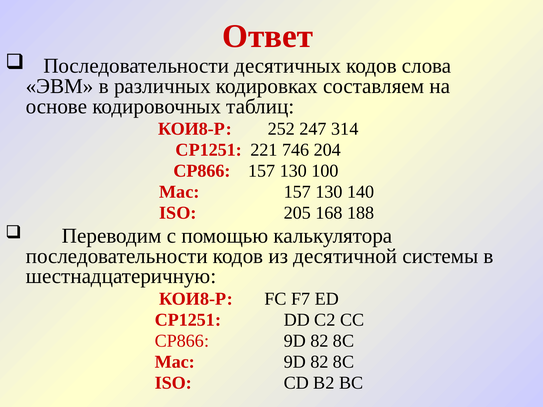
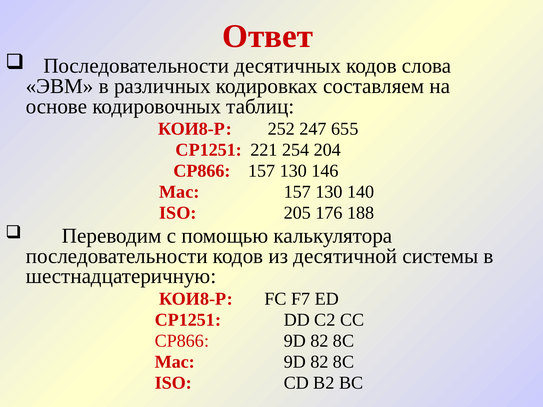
314: 314 -> 655 (345, 129)
746: 746 -> 254 (296, 150)
100: 100 -> 146 (325, 171)
168: 168 -> 176 (329, 213)
